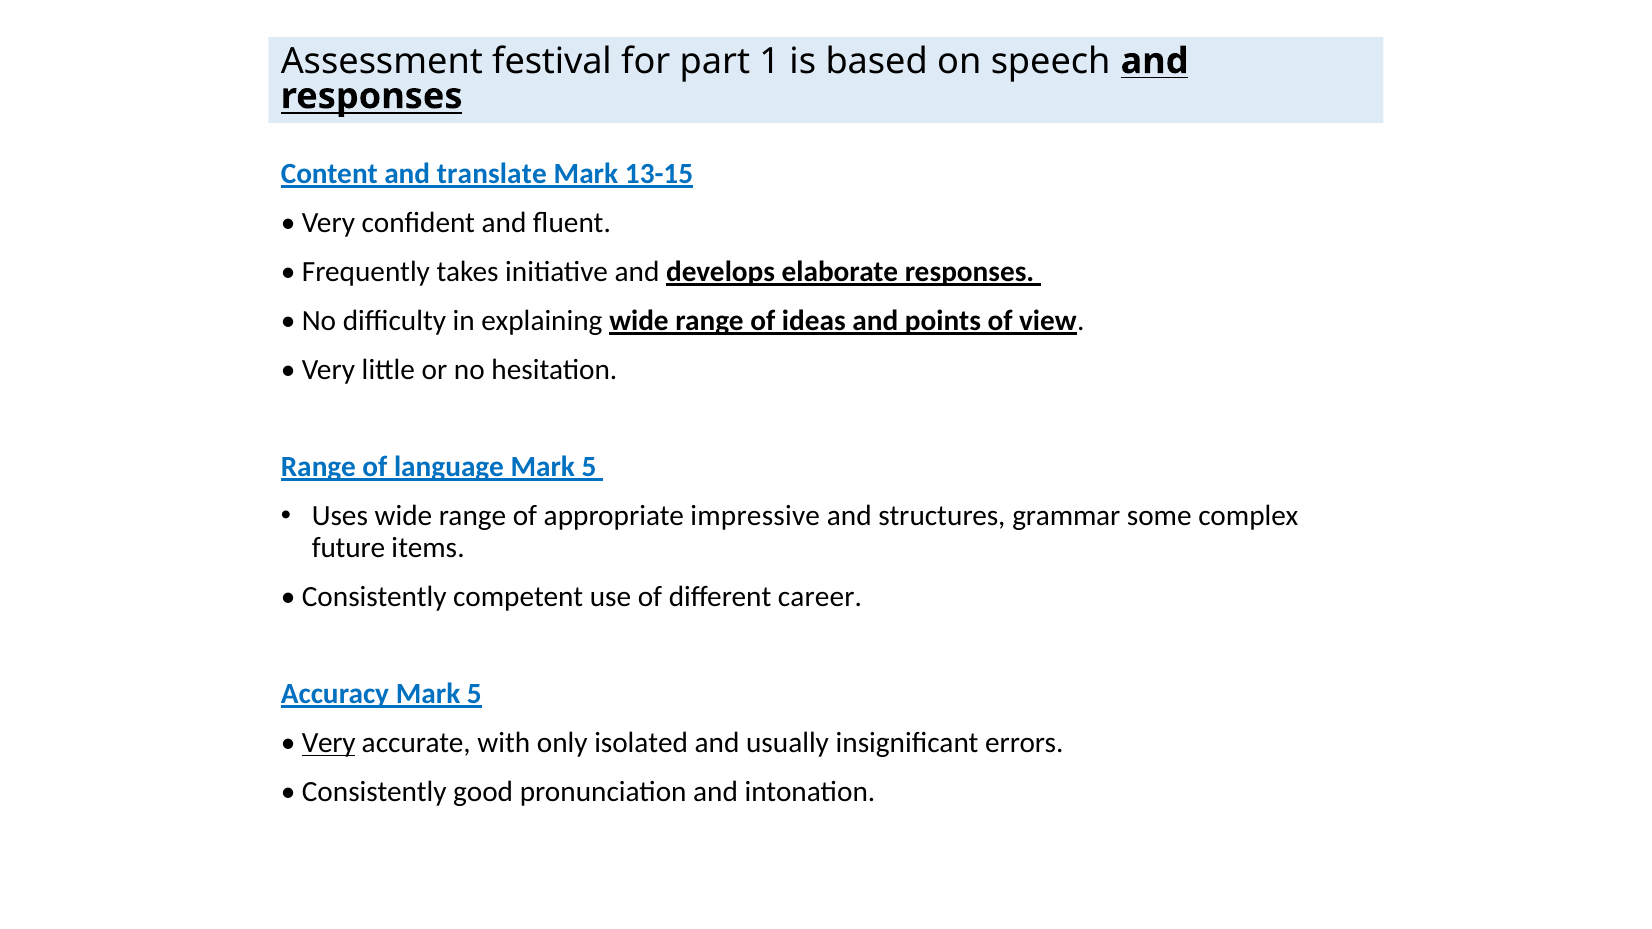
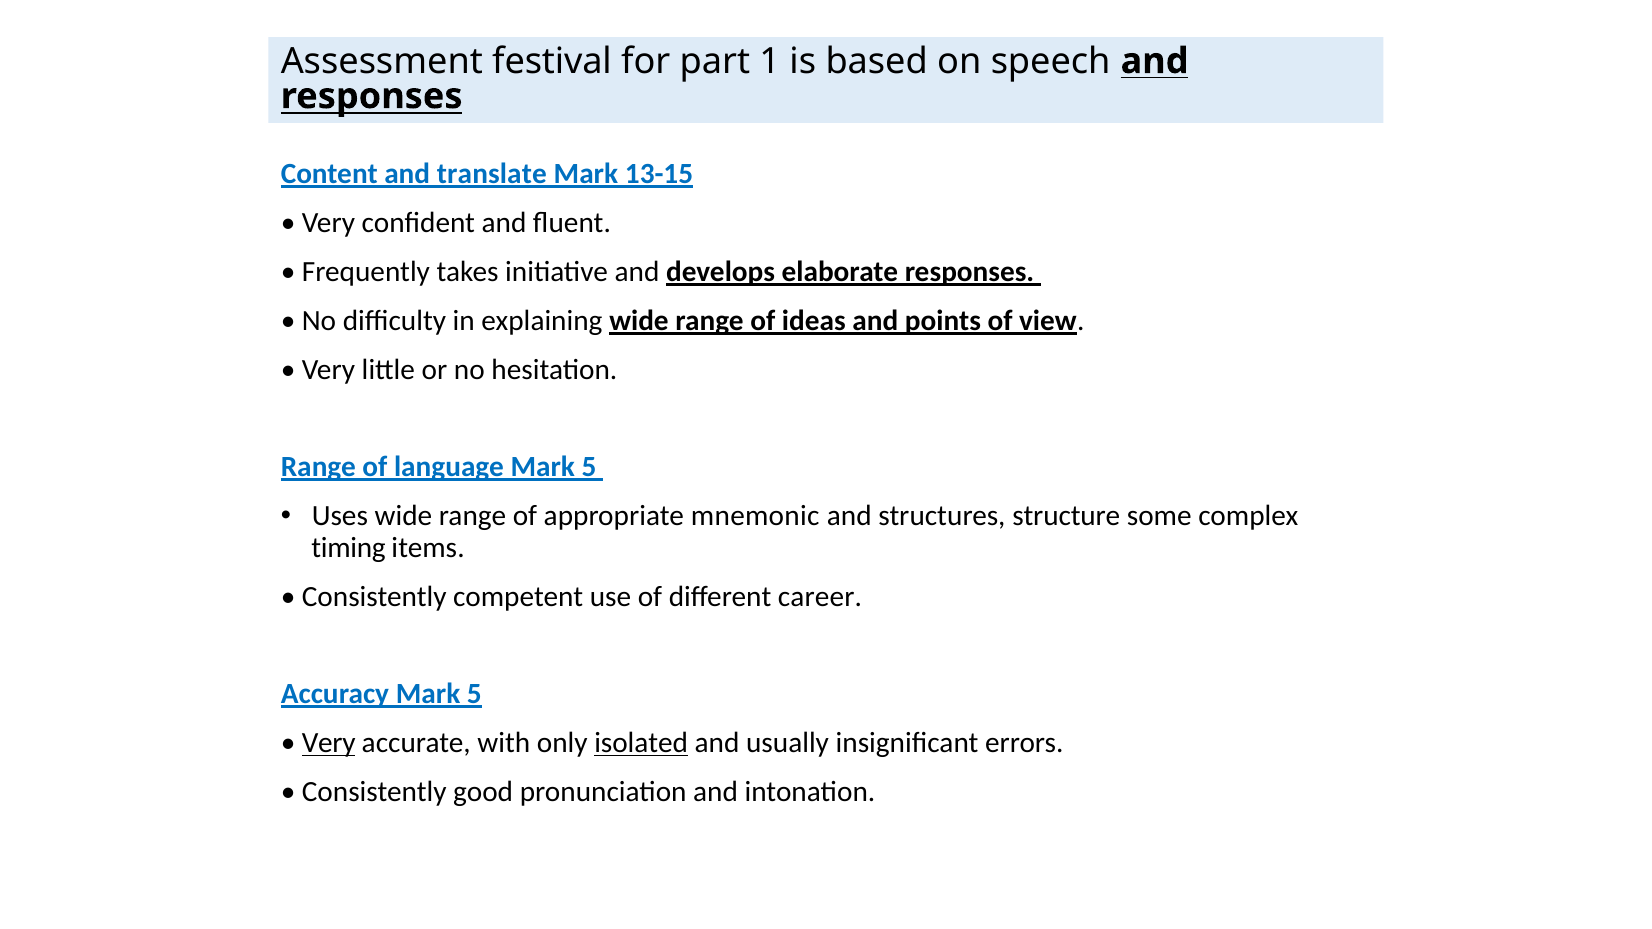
impressive: impressive -> mnemonic (755, 516)
grammar: grammar -> structure (1066, 516)
future: future -> timing (349, 548)
isolated underline: none -> present (641, 743)
